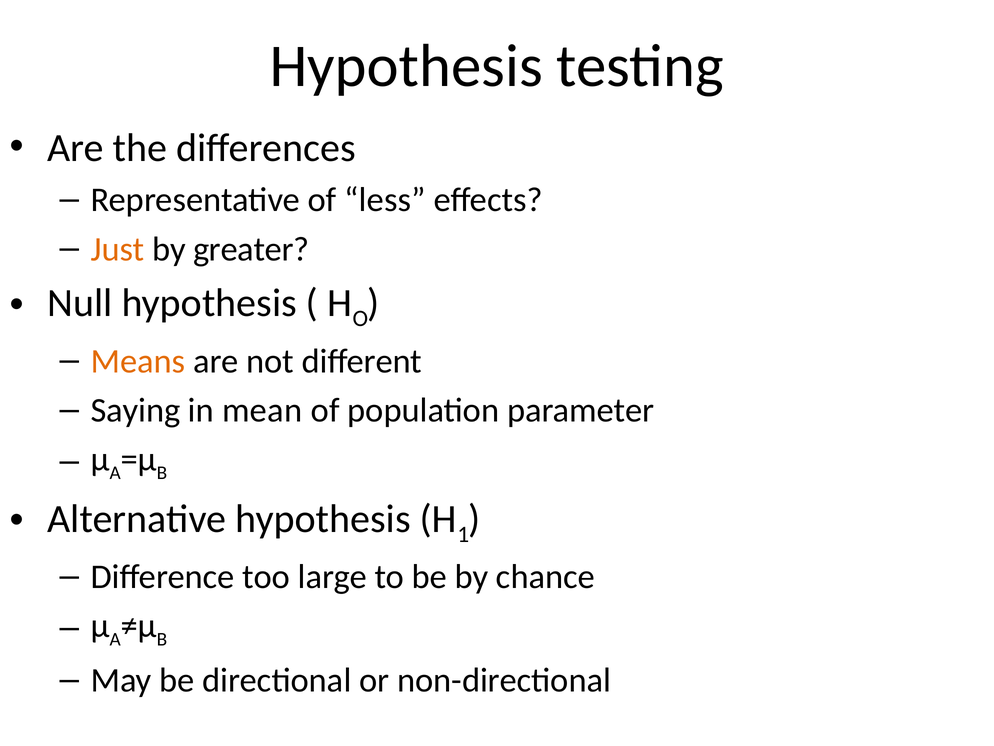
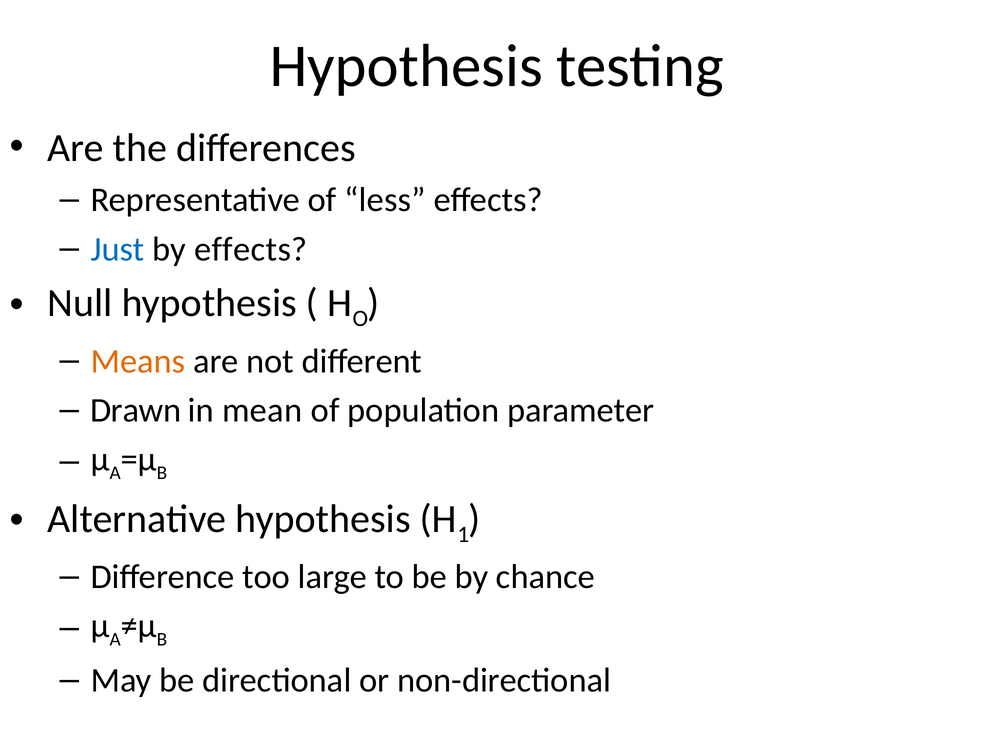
Just colour: orange -> blue (118, 249)
by greater: greater -> effects (251, 249)
Saying: Saying -> Drawn (136, 410)
